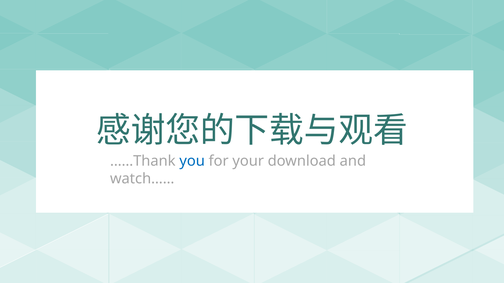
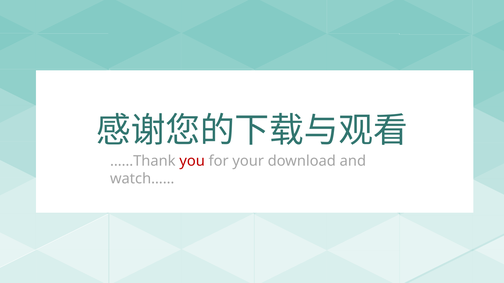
you colour: blue -> red (192, 161)
